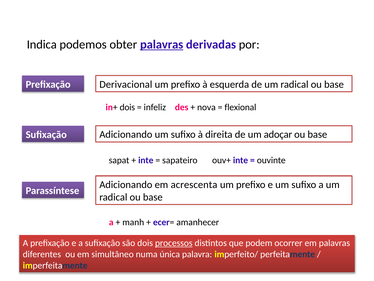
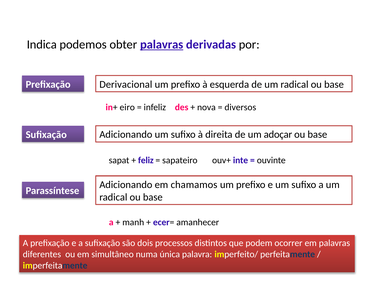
in+ dois: dois -> eiro (127, 107)
flexional: flexional -> diversos (240, 107)
inte: inte -> feliz (146, 160)
acrescenta: acrescenta -> chamamos (194, 184)
processos underline: present -> none (174, 243)
